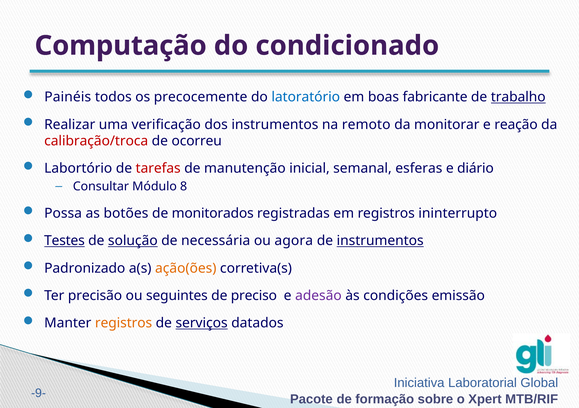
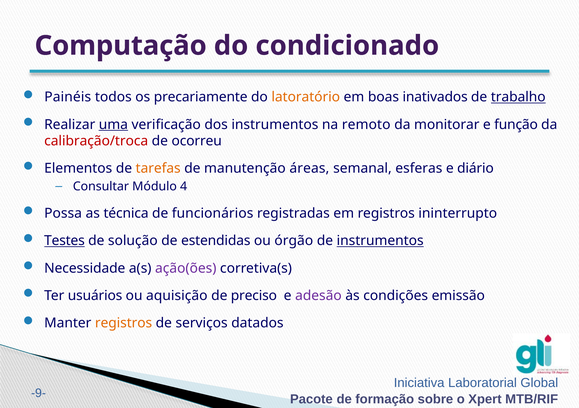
precocemente: precocemente -> precariamente (201, 97)
latoratório colour: blue -> orange (306, 97)
fabricante: fabricante -> inativados (435, 97)
uma underline: none -> present (113, 125)
reação: reação -> função (516, 125)
Labortório: Labortório -> Elementos (78, 169)
tarefas colour: red -> orange (158, 169)
inicial: inicial -> áreas (309, 169)
8: 8 -> 4 (184, 187)
botões: botões -> técnica (126, 214)
monitorados: monitorados -> funcionários (213, 214)
solução underline: present -> none (133, 241)
necessária: necessária -> estendidas (216, 241)
agora: agora -> órgão (294, 241)
Padronizado: Padronizado -> Necessidade (85, 269)
ação(ões colour: orange -> purple (186, 269)
precisão: precisão -> usuários (95, 296)
seguintes: seguintes -> aquisição (177, 296)
serviços underline: present -> none (202, 324)
